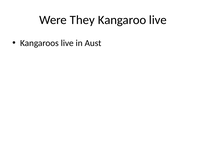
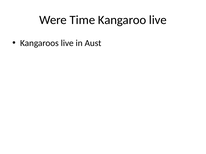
They: They -> Time (82, 20)
